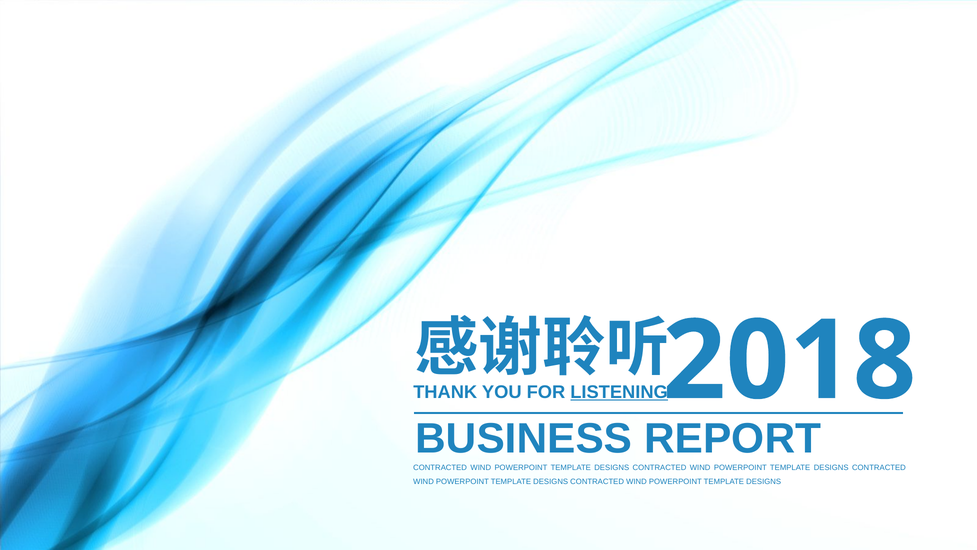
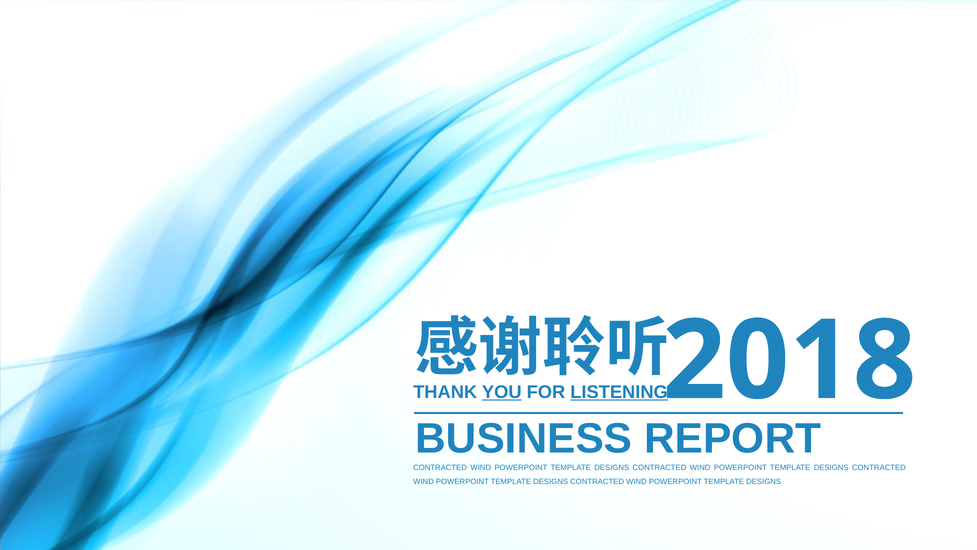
YOU underline: none -> present (502, 392)
